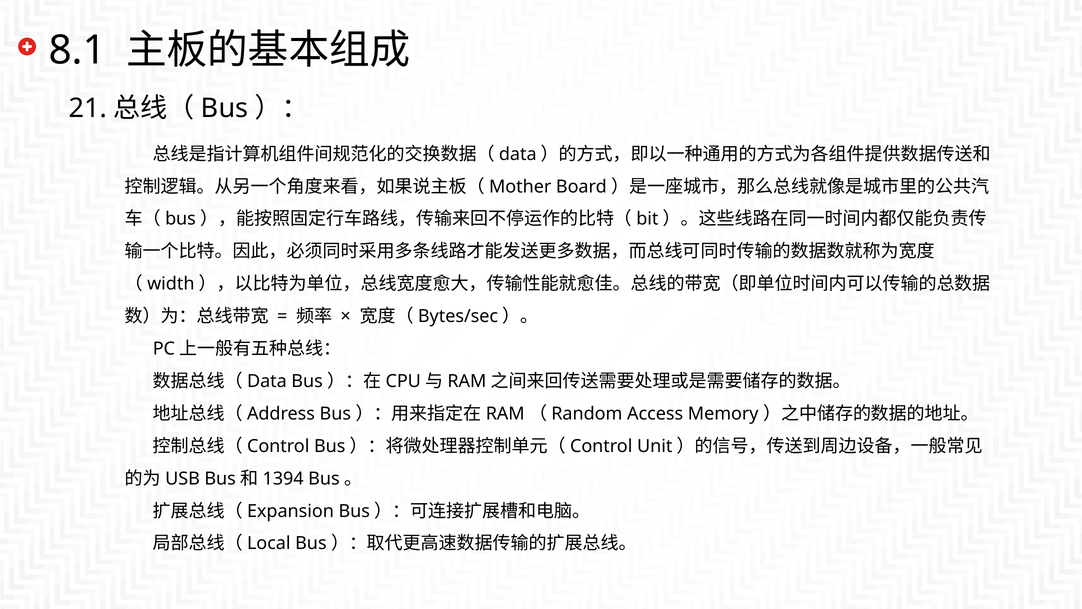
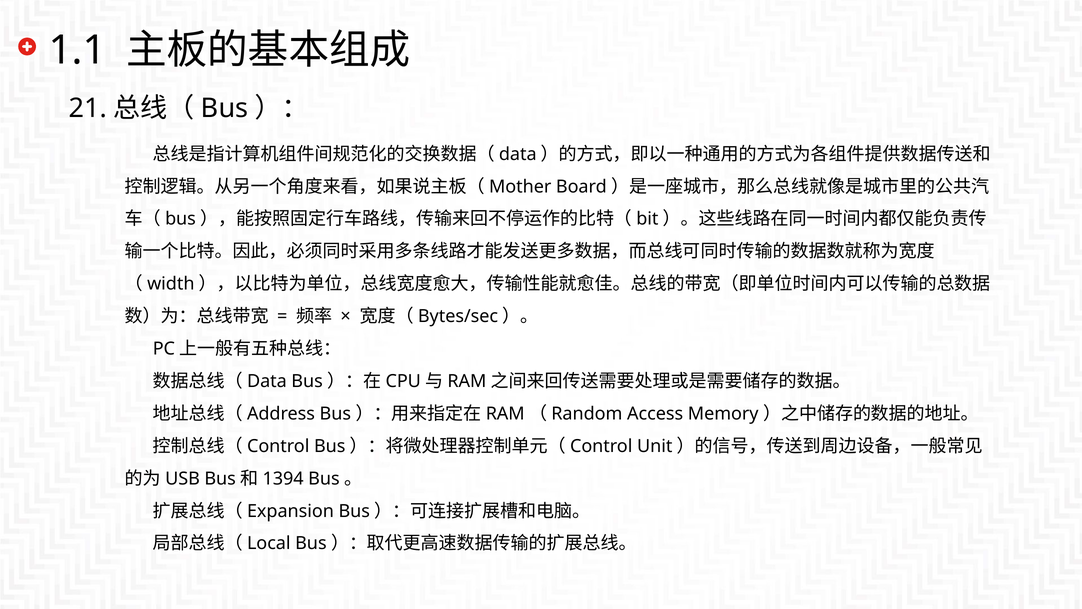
8.1: 8.1 -> 1.1 (77, 50)
